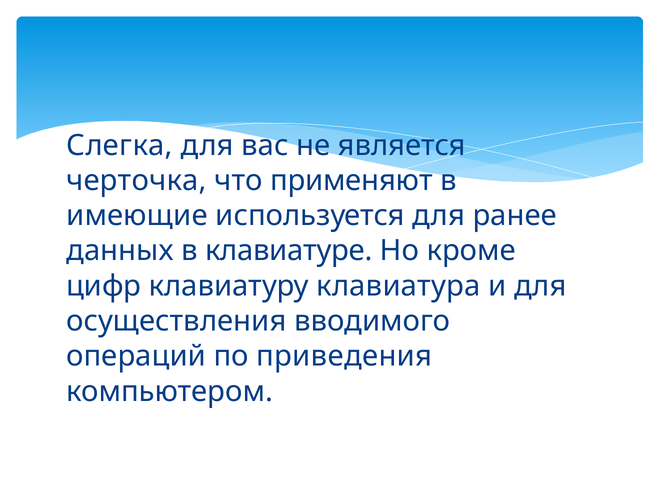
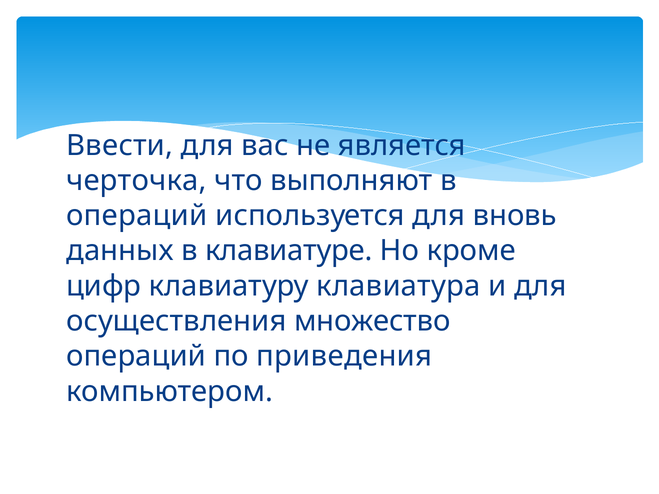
Слегка: Слегка -> Ввести (120, 145)
применяют: применяют -> выполняют (351, 181)
имеющие: имеющие -> операций (137, 216)
ранее: ранее -> вновь (515, 216)
вводимого: вводимого -> множество (372, 321)
